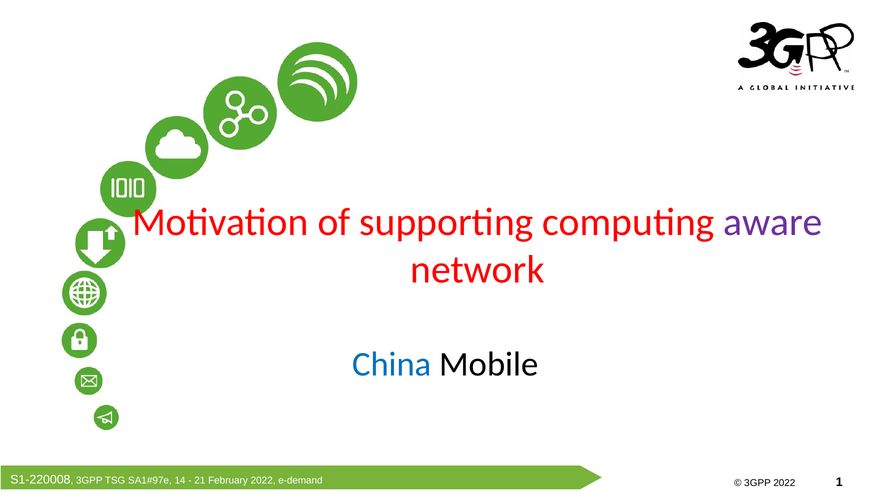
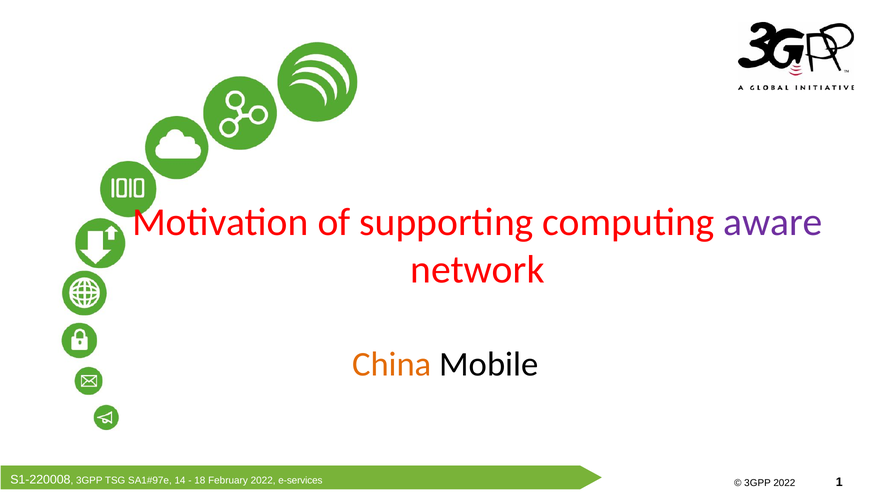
China colour: blue -> orange (392, 364)
21: 21 -> 18 (200, 481)
e-demand: e-demand -> e-services (300, 481)
